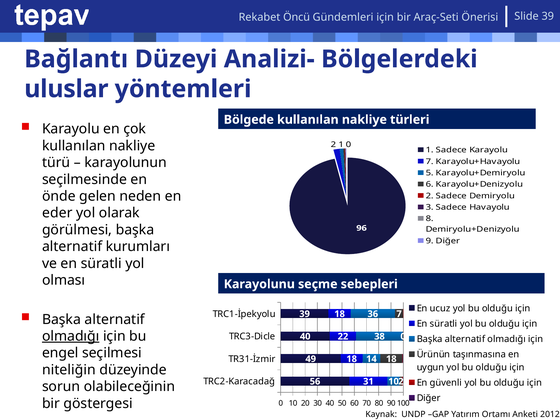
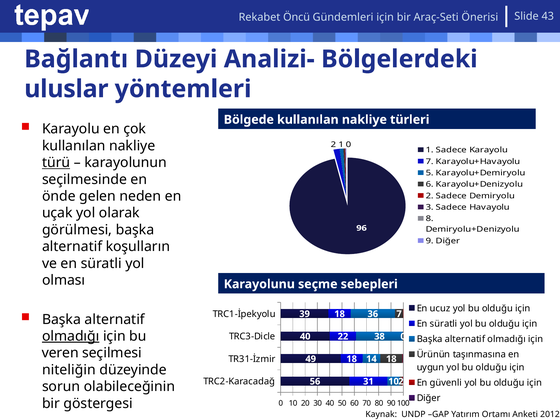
Slide 39: 39 -> 43 (548, 16)
türü underline: none -> present (56, 163)
eder: eder -> uçak (57, 213)
kurumları: kurumları -> koşulların (138, 247)
engel: engel -> veren (60, 353)
